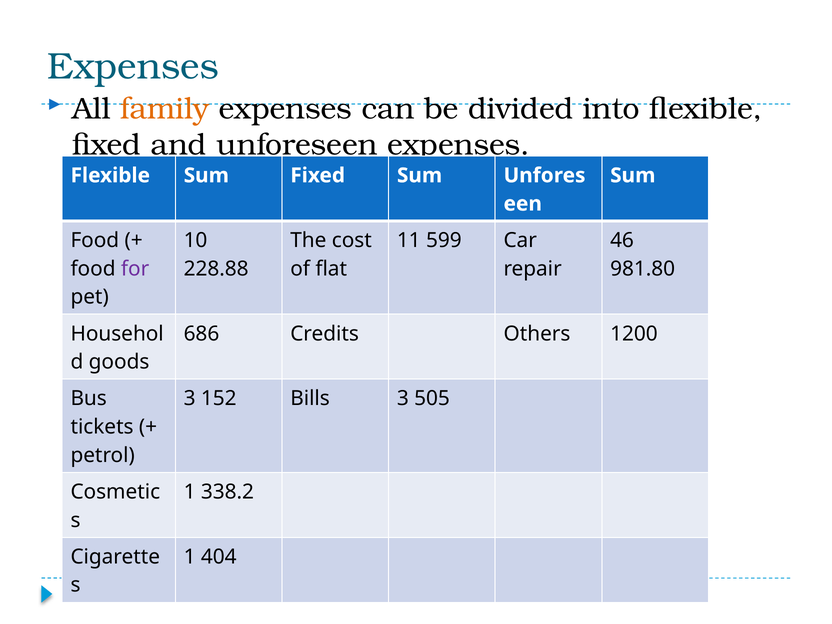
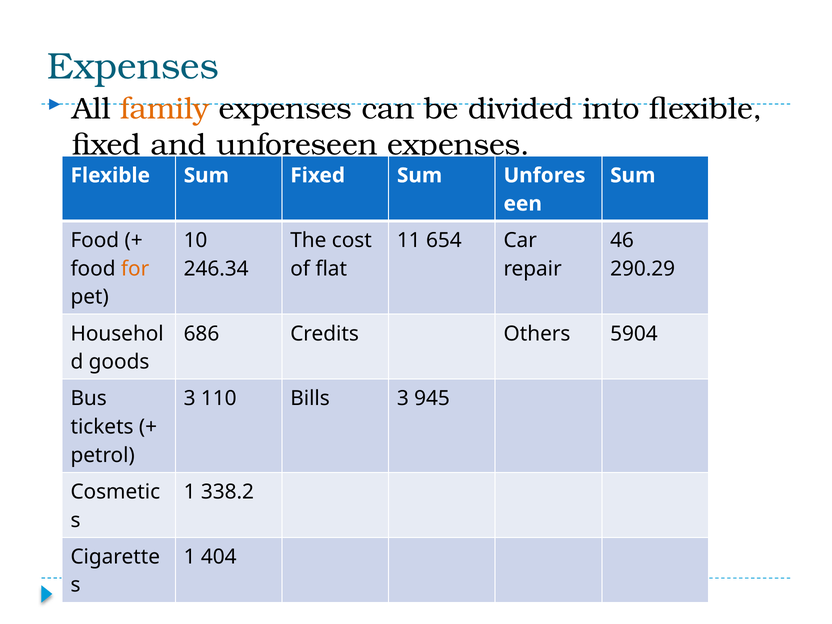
599: 599 -> 654 (444, 240)
for colour: purple -> orange (135, 269)
228.88: 228.88 -> 246.34 (216, 269)
981.80: 981.80 -> 290.29 (643, 269)
1200: 1200 -> 5904 (634, 334)
152: 152 -> 110 (219, 399)
505: 505 -> 945 (432, 399)
